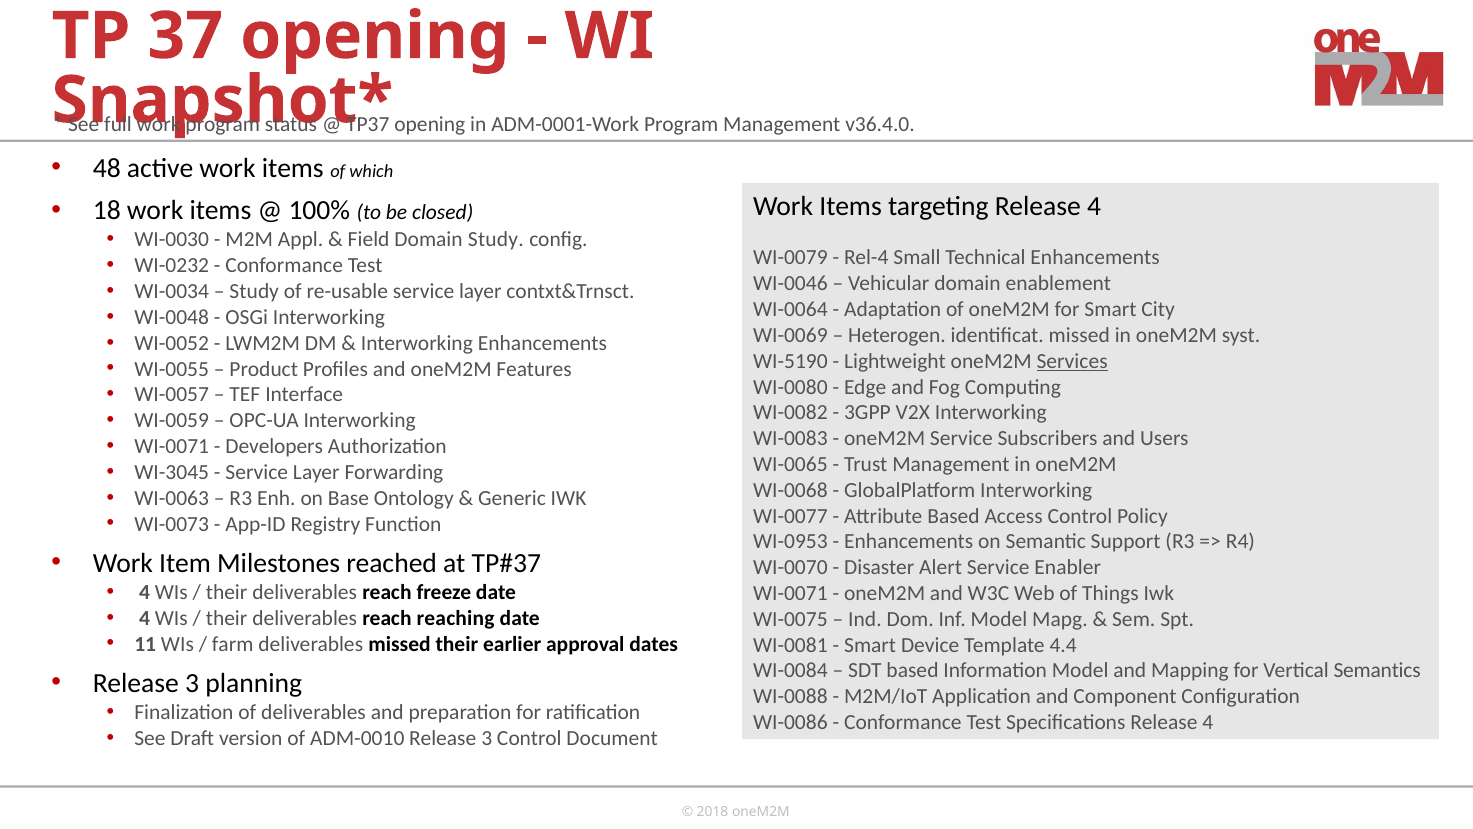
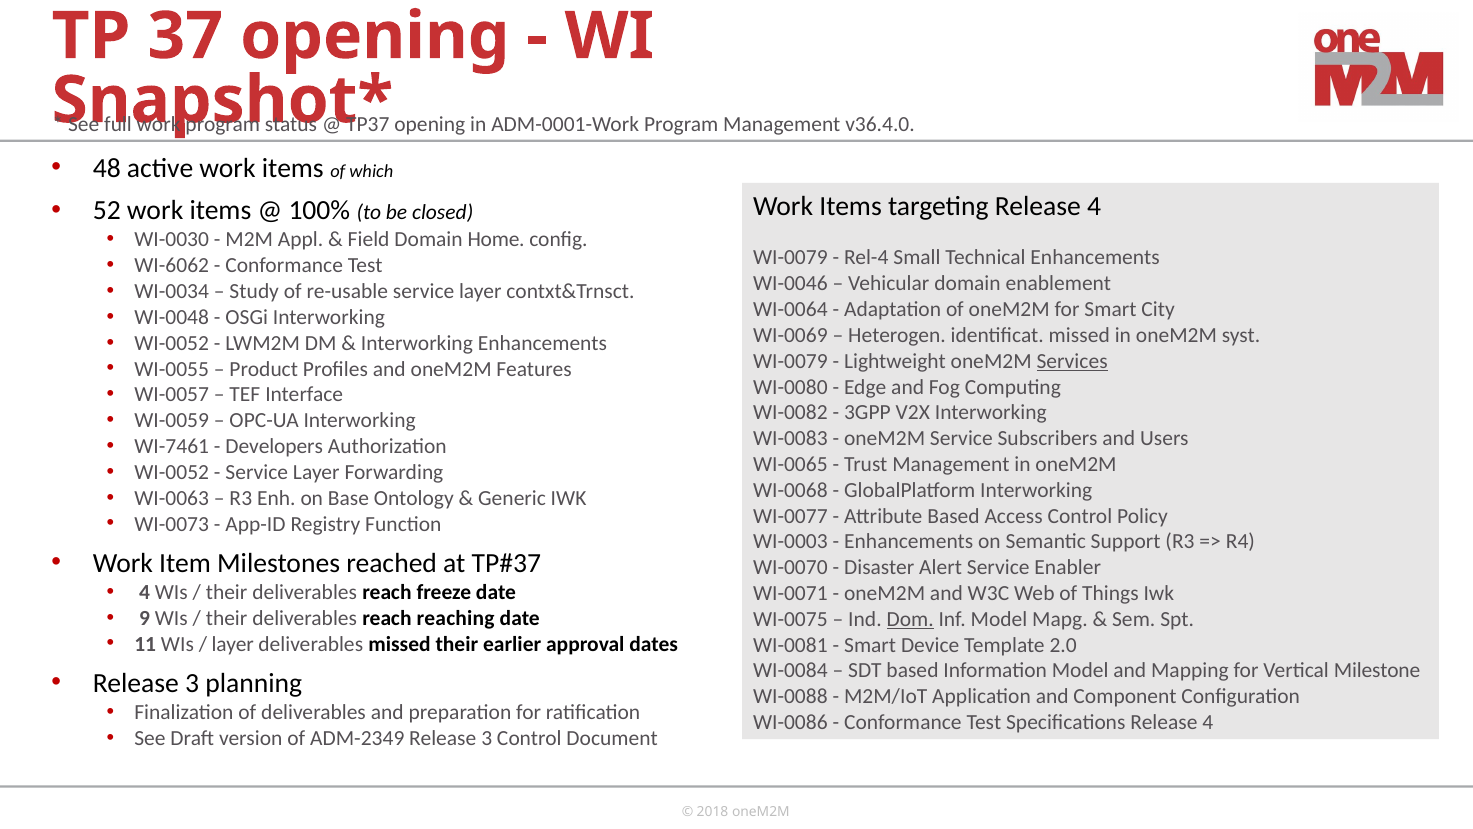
18: 18 -> 52 (107, 210)
Domain Study: Study -> Home (496, 240)
WI-0232: WI-0232 -> WI-6062 (172, 265)
WI-5190: WI-5190 -> WI-0079 (790, 361)
WI-0071: WI-0071 -> WI-7461 (172, 446)
WI-3045: WI-3045 -> WI-0052 (172, 472)
WI-0953: WI-0953 -> WI-0003 (790, 541)
4: 4 -> 9 (145, 618)
Dom underline: none -> present (910, 619)
farm: farm -> layer (233, 644)
4.4: 4.4 -> 2.0 (1063, 645)
Semantics: Semantics -> Milestone (1377, 670)
ADM-0010: ADM-0010 -> ADM-2349 (357, 738)
